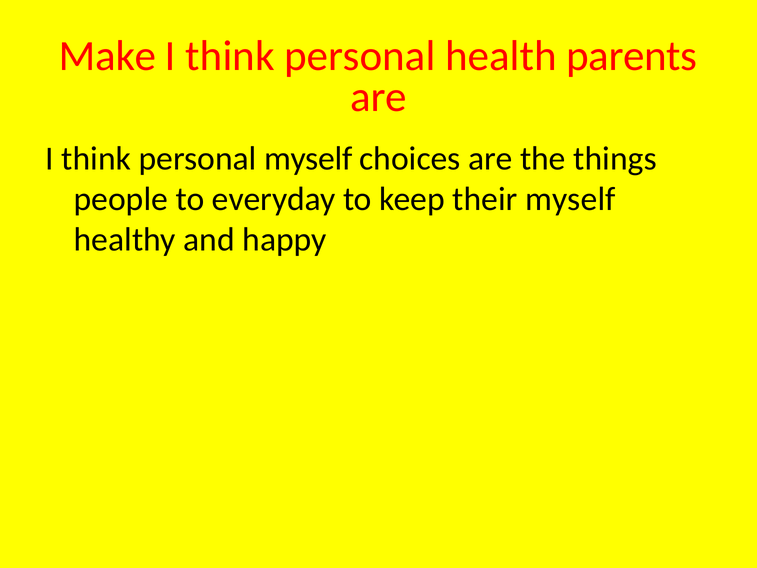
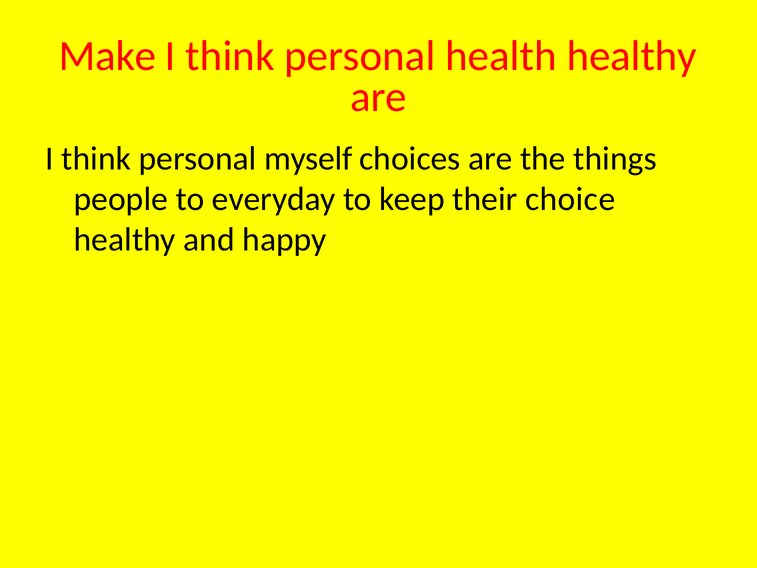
health parents: parents -> healthy (632, 56)
their myself: myself -> choice (570, 199)
